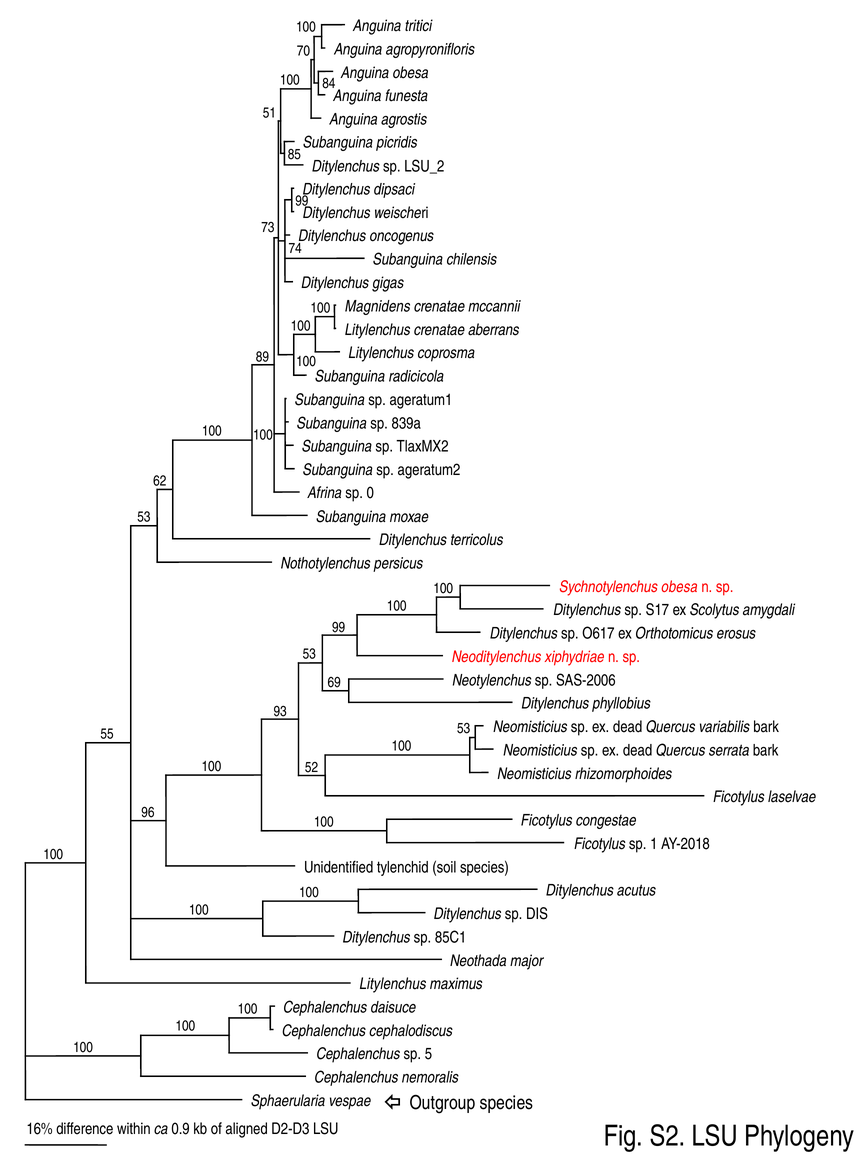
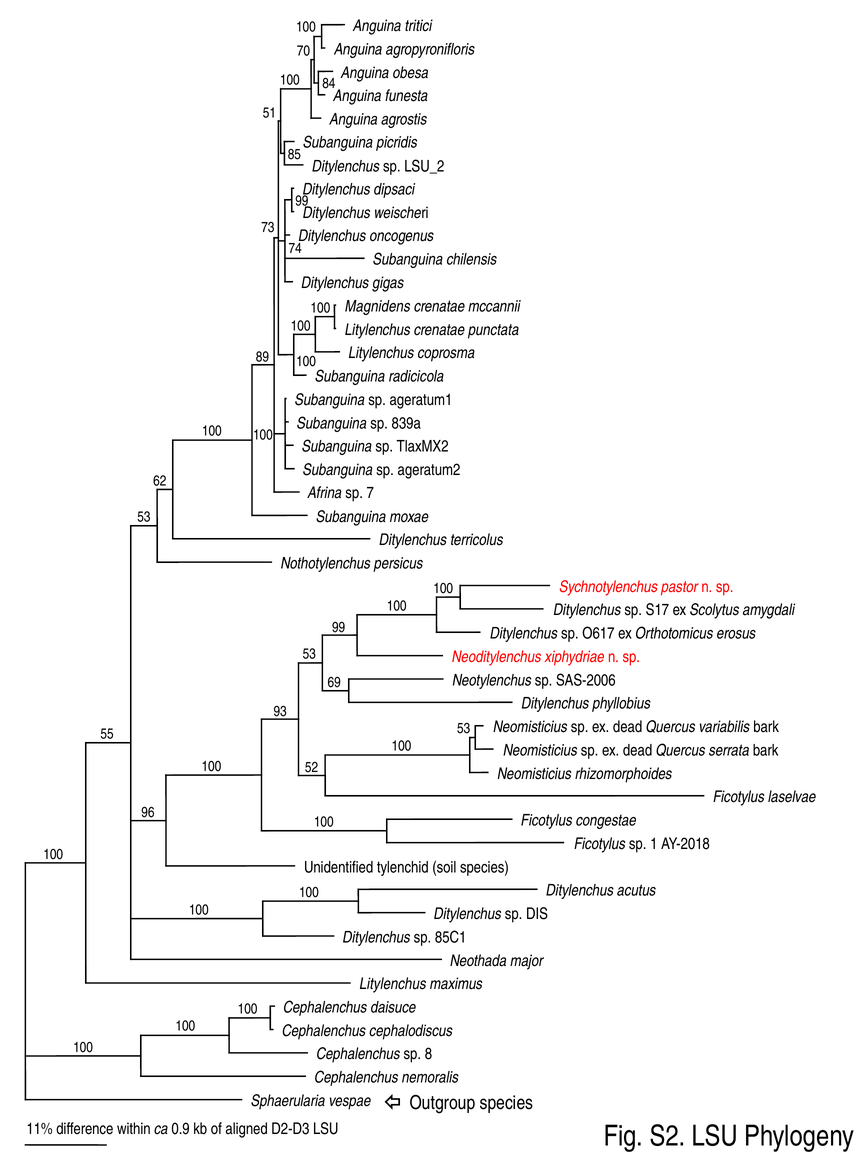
aberrans: aberrans -> punctata (494, 330)
0: 0 -> 7 (370, 493)
Sychnotylenchus obesa: obesa -> pastor (680, 586)
5: 5 -> 8 (428, 1054)
16%: 16% -> 11% (40, 1128)
